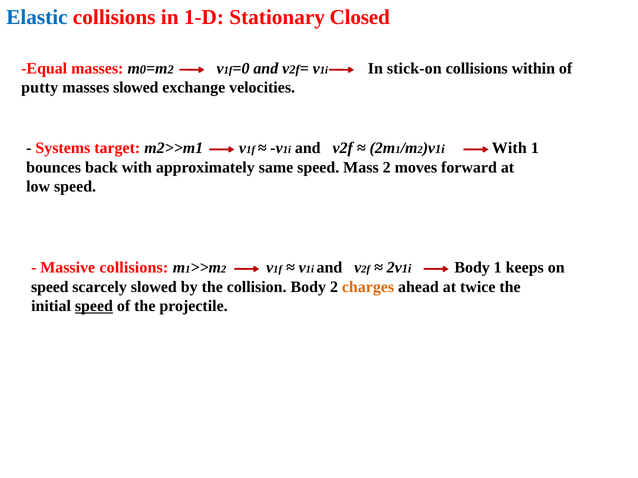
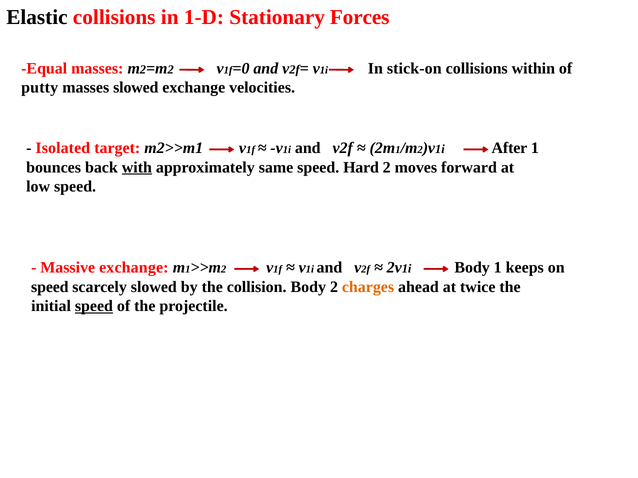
Elastic colour: blue -> black (37, 17)
Closed: Closed -> Forces (360, 17)
0: 0 -> 2 (143, 70)
Systems: Systems -> Isolated (63, 148)
With: With -> After (509, 148)
with underline: none -> present (137, 168)
Mass: Mass -> Hard (361, 168)
Massive collisions: collisions -> exchange (134, 268)
